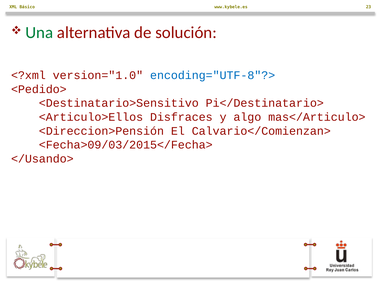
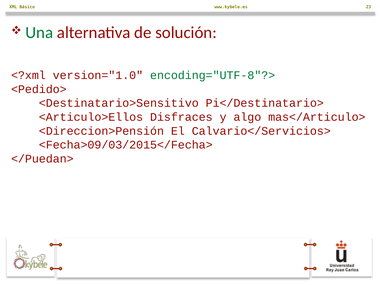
encoding="UTF-8"?> colour: blue -> green (213, 75)
Calvario</Comienzan>: Calvario</Comienzan> -> Calvario</Servicios> (261, 131)
</Usando>: </Usando> -> </Puedan> (42, 159)
